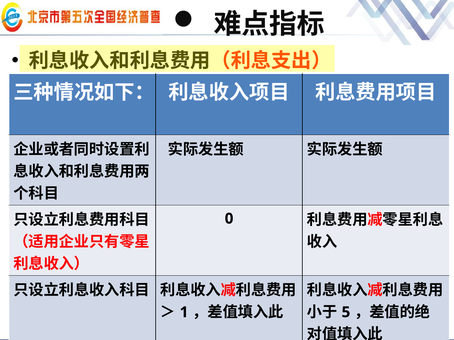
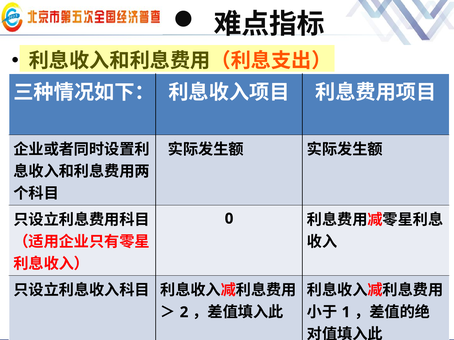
1: 1 -> 2 (184, 313)
5: 5 -> 1 (346, 313)
